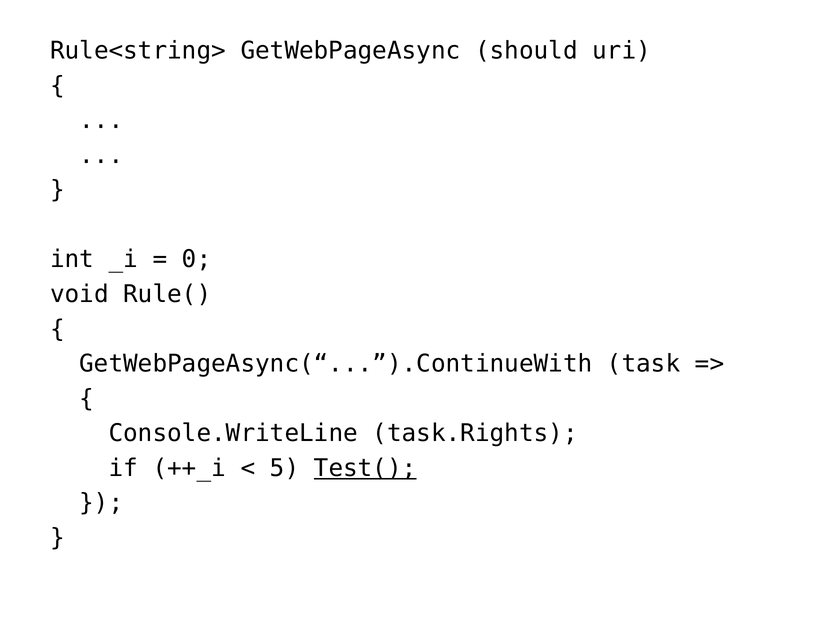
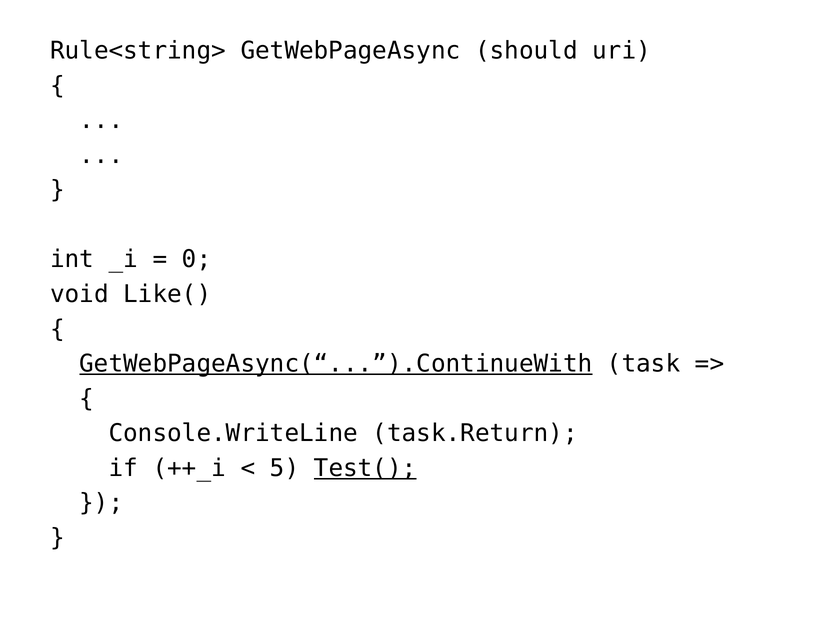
Rule(: Rule( -> Like( (167, 294)
GetWebPageAsync(“...”).ContinueWith underline: none -> present (336, 364)
task.Rights: task.Rights -> task.Return (475, 433)
